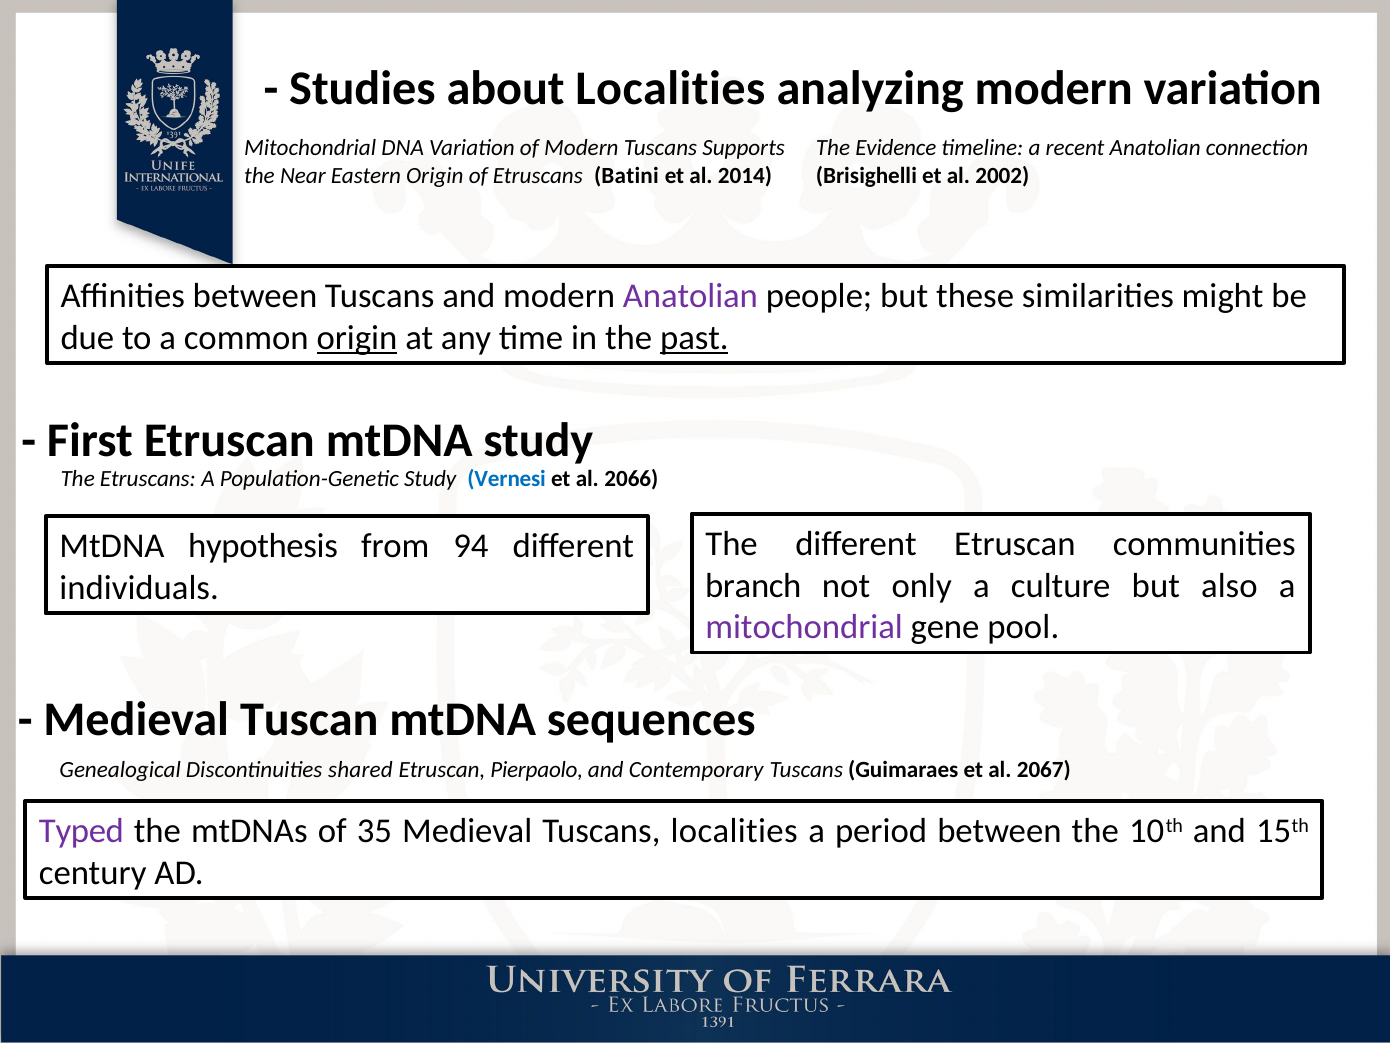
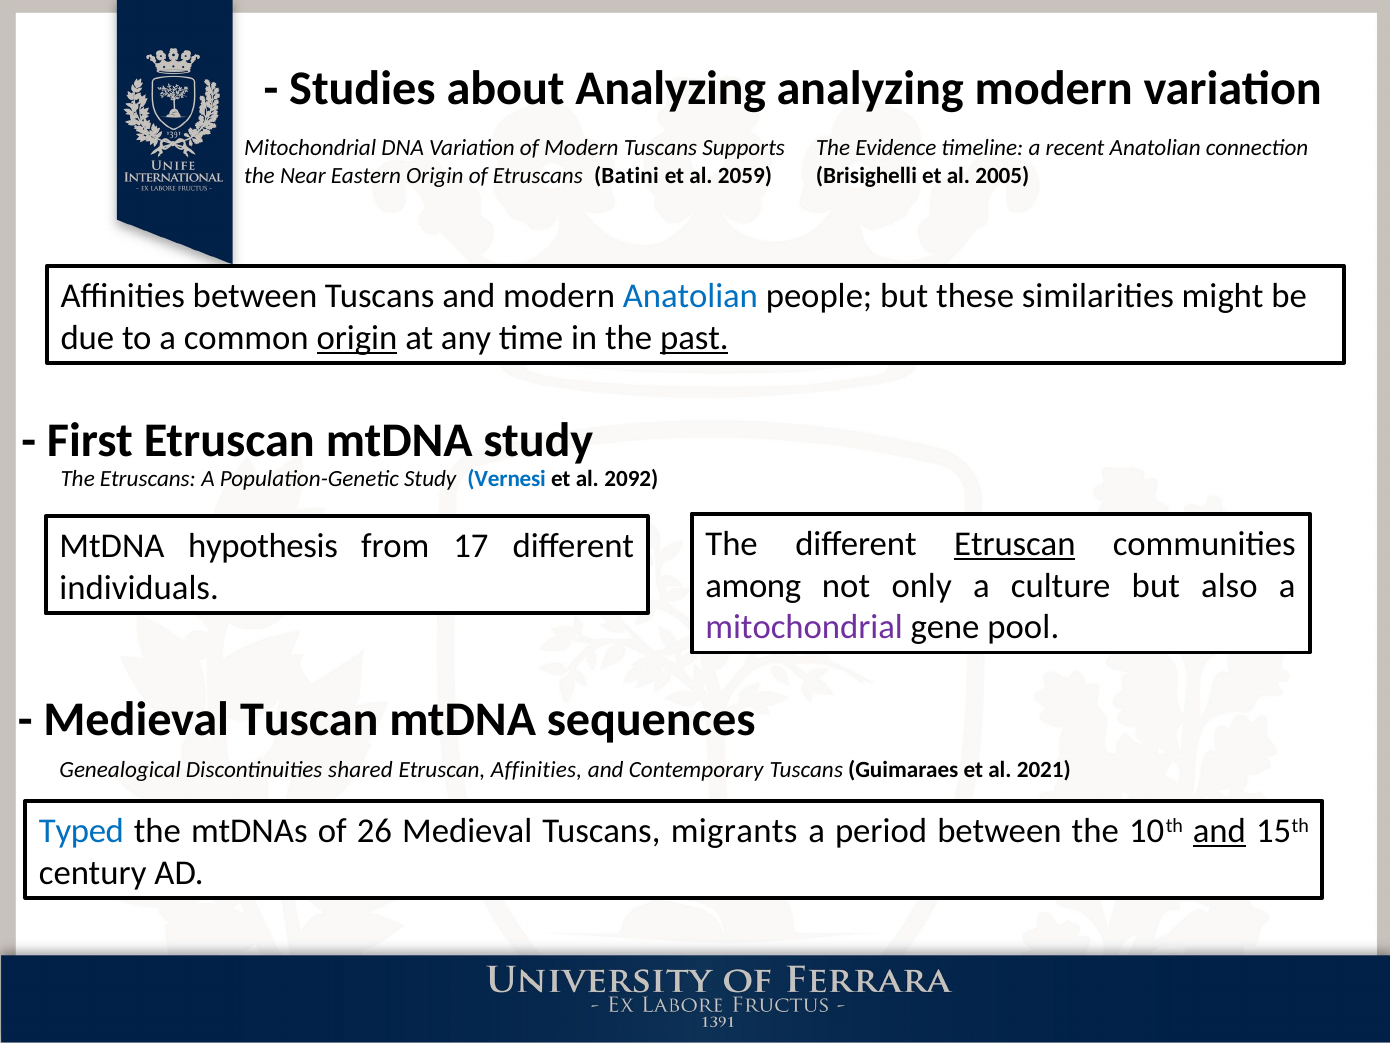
about Localities: Localities -> Analyzing (671, 88)
2014: 2014 -> 2059 (745, 176)
2002: 2002 -> 2005 (1002, 176)
Anatolian colour: purple -> blue (690, 296)
2066: 2066 -> 2092 (631, 479)
Etruscan underline: none -> present (1015, 544)
94: 94 -> 17 (471, 546)
branch: branch -> among (753, 585)
Etruscan Pierpaolo: Pierpaolo -> Affinities (537, 769)
2067: 2067 -> 2021 (1044, 769)
Typed colour: purple -> blue (81, 831)
35: 35 -> 26 (374, 831)
Tuscans localities: localities -> migrants (734, 831)
and underline: none -> present (1219, 831)
